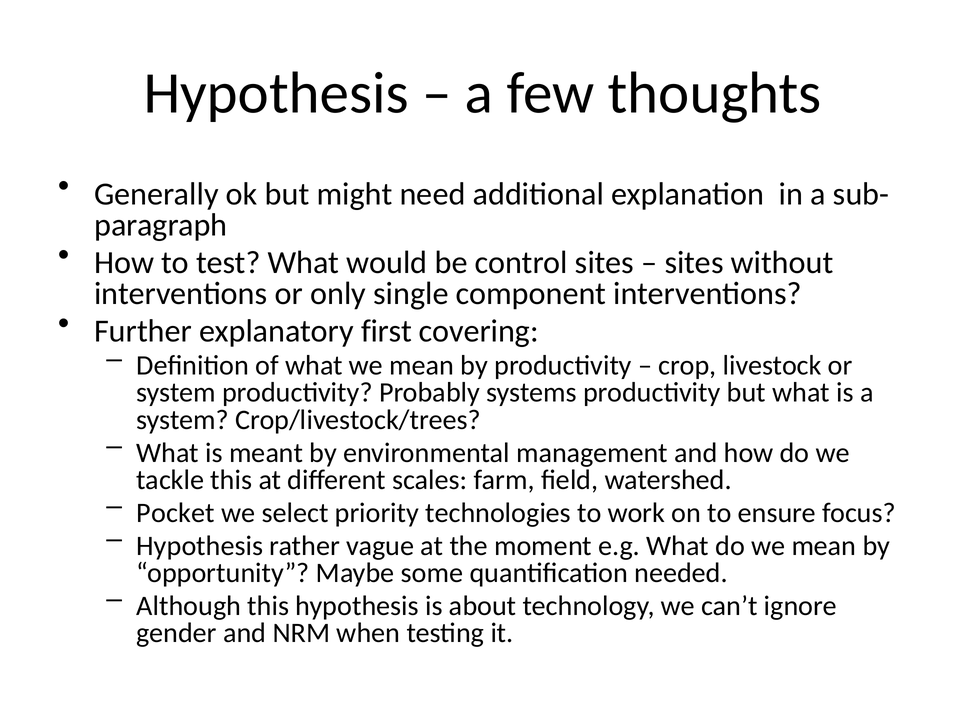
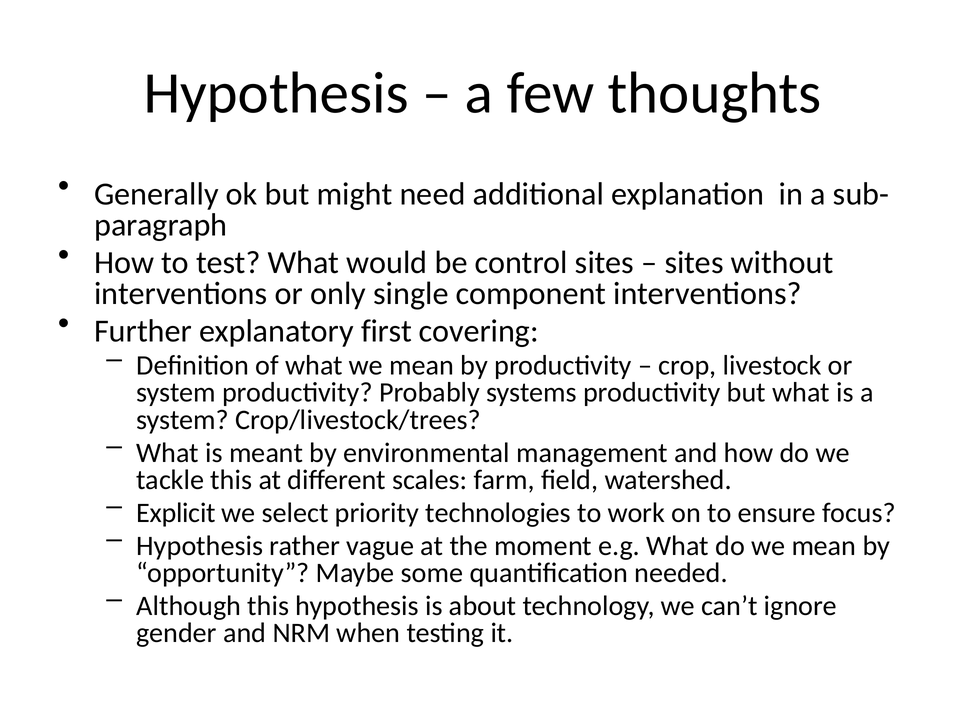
Pocket: Pocket -> Explicit (176, 513)
